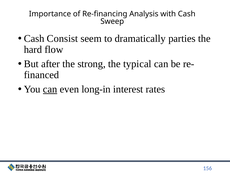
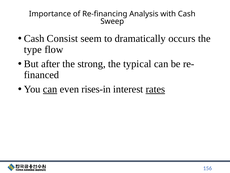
parties: parties -> occurs (182, 38)
hard: hard -> type (33, 49)
long-in: long-in -> rises-in (96, 89)
rates underline: none -> present (155, 89)
